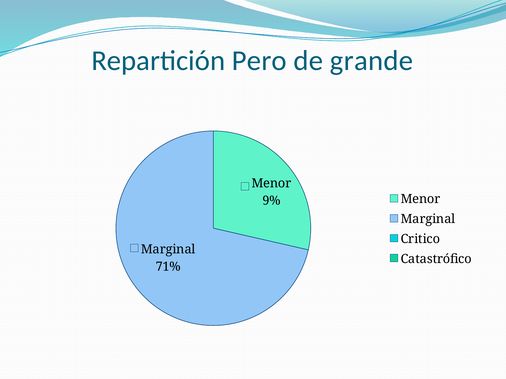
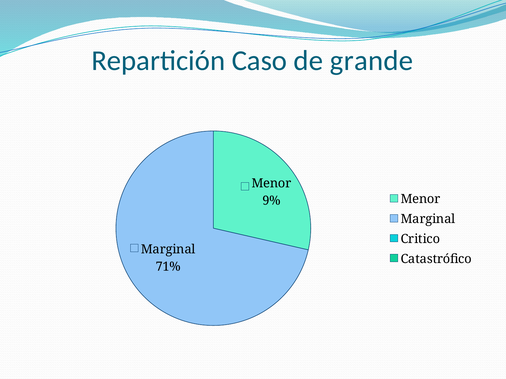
Pero: Pero -> Caso (259, 61)
